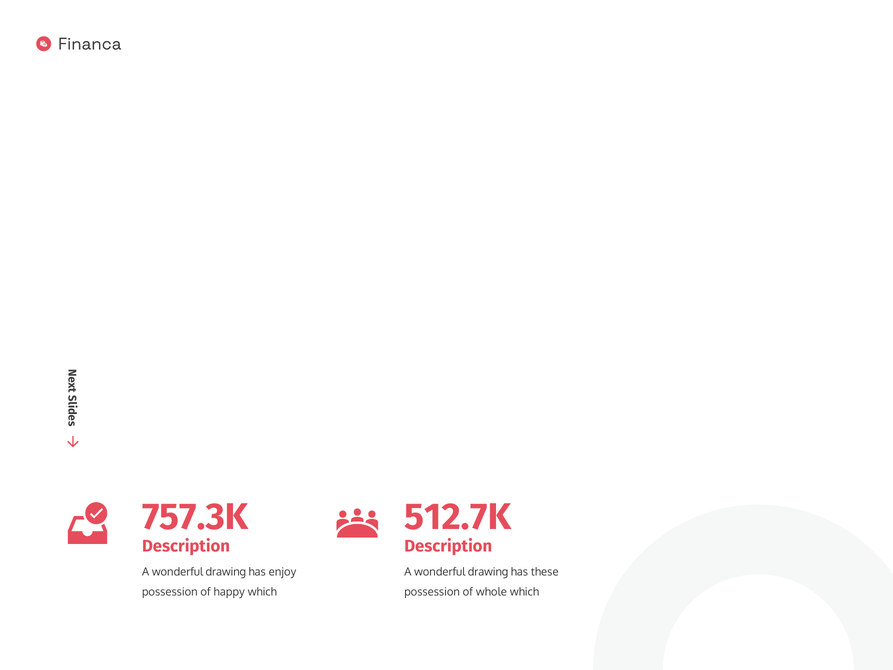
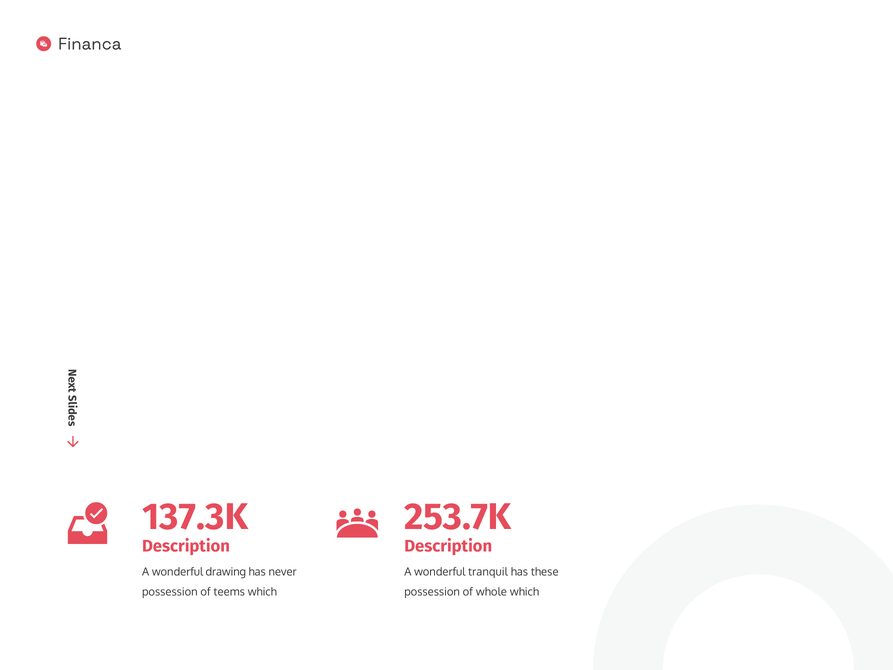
757.3K: 757.3K -> 137.3K (195, 517)
512.7K: 512.7K -> 253.7K (458, 517)
enjoy: enjoy -> never (283, 572)
drawing: drawing -> tranquil (488, 572)
happy: happy -> teems (229, 592)
